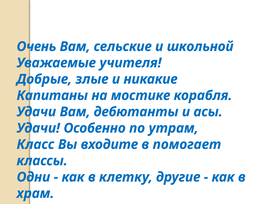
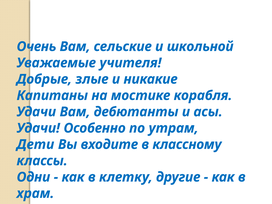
Класс: Класс -> Дети (35, 144)
помогает: помогает -> классному (187, 144)
